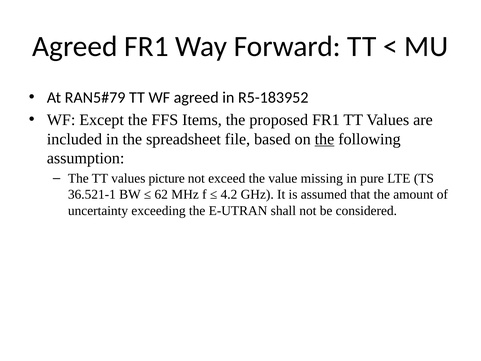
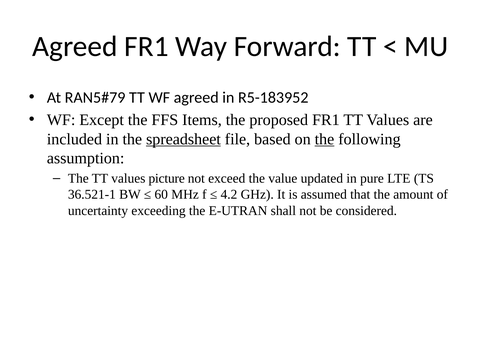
spreadsheet underline: none -> present (183, 139)
missing: missing -> updated (322, 178)
62: 62 -> 60 (161, 194)
